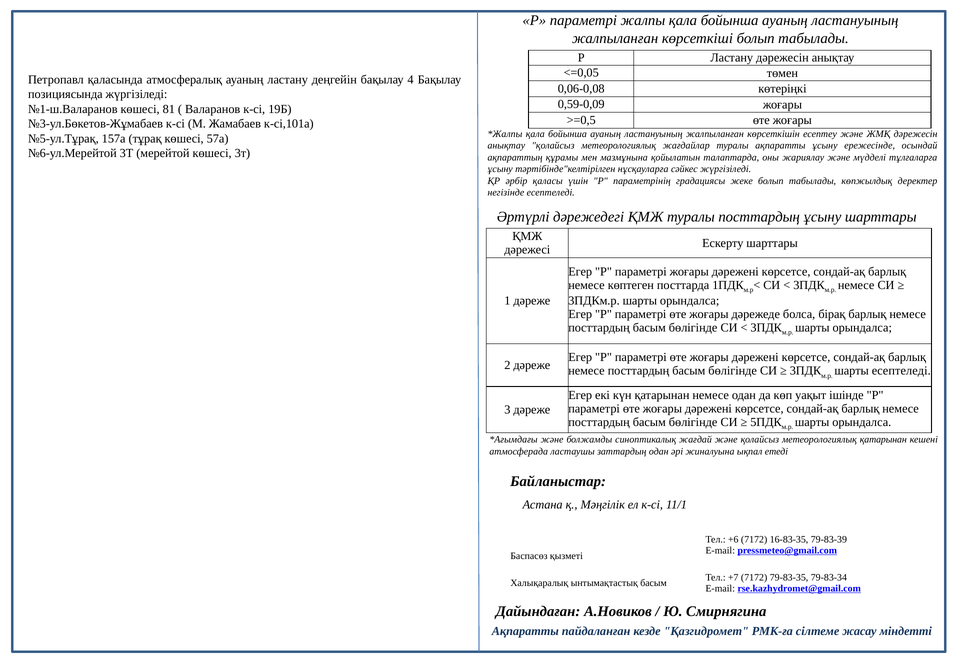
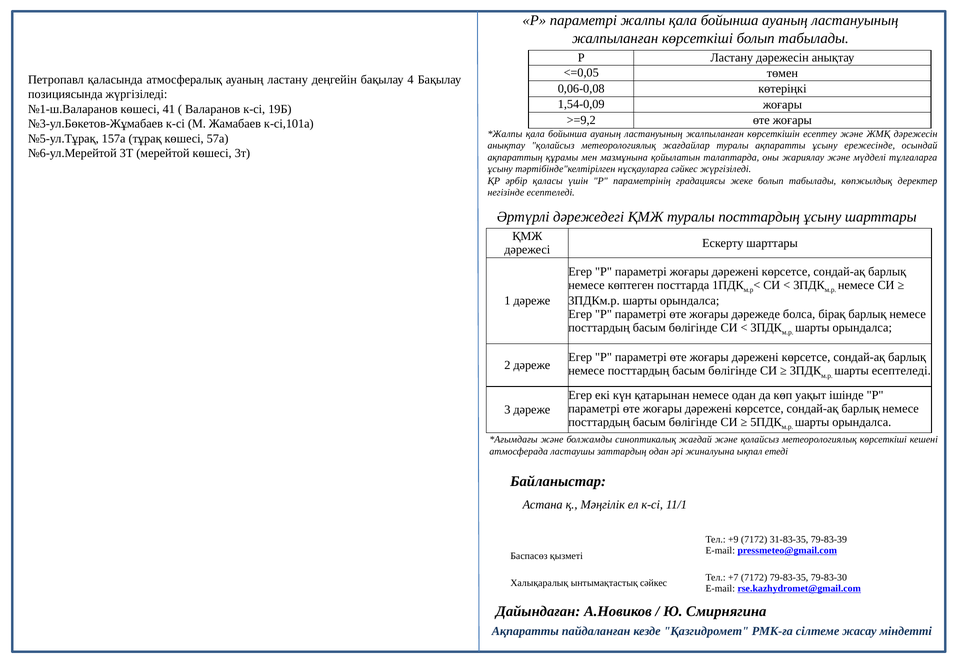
0,59-0,09: 0,59-0,09 -> 1,54-0,09 (581, 104)
81: 81 -> 41 (169, 109)
>=0,5: >=0,5 -> >=9,2 (581, 120)
метеорологиялық қатарынан: қатарынан -> көрсеткіші (883, 440)
+6: +6 -> +9 (733, 540)
16-83-35: 16-83-35 -> 31-83-35 (789, 540)
79-83-34: 79-83-34 -> 79-83-30 (829, 578)
ынтымақтастық басым: басым -> сәйкес (654, 583)
